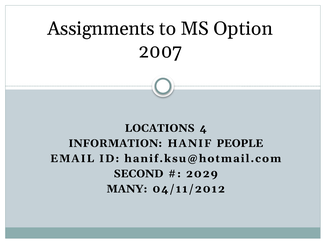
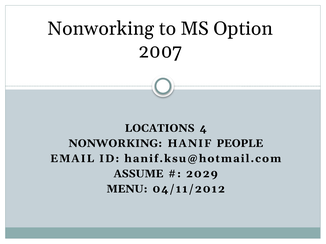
Assignments: Assignments -> Nonworking (101, 29)
INFORMATION: INFORMATION -> NONWORKING (115, 144)
SECOND: SECOND -> ASSUME (139, 174)
MANY: MANY -> MENU (127, 189)
